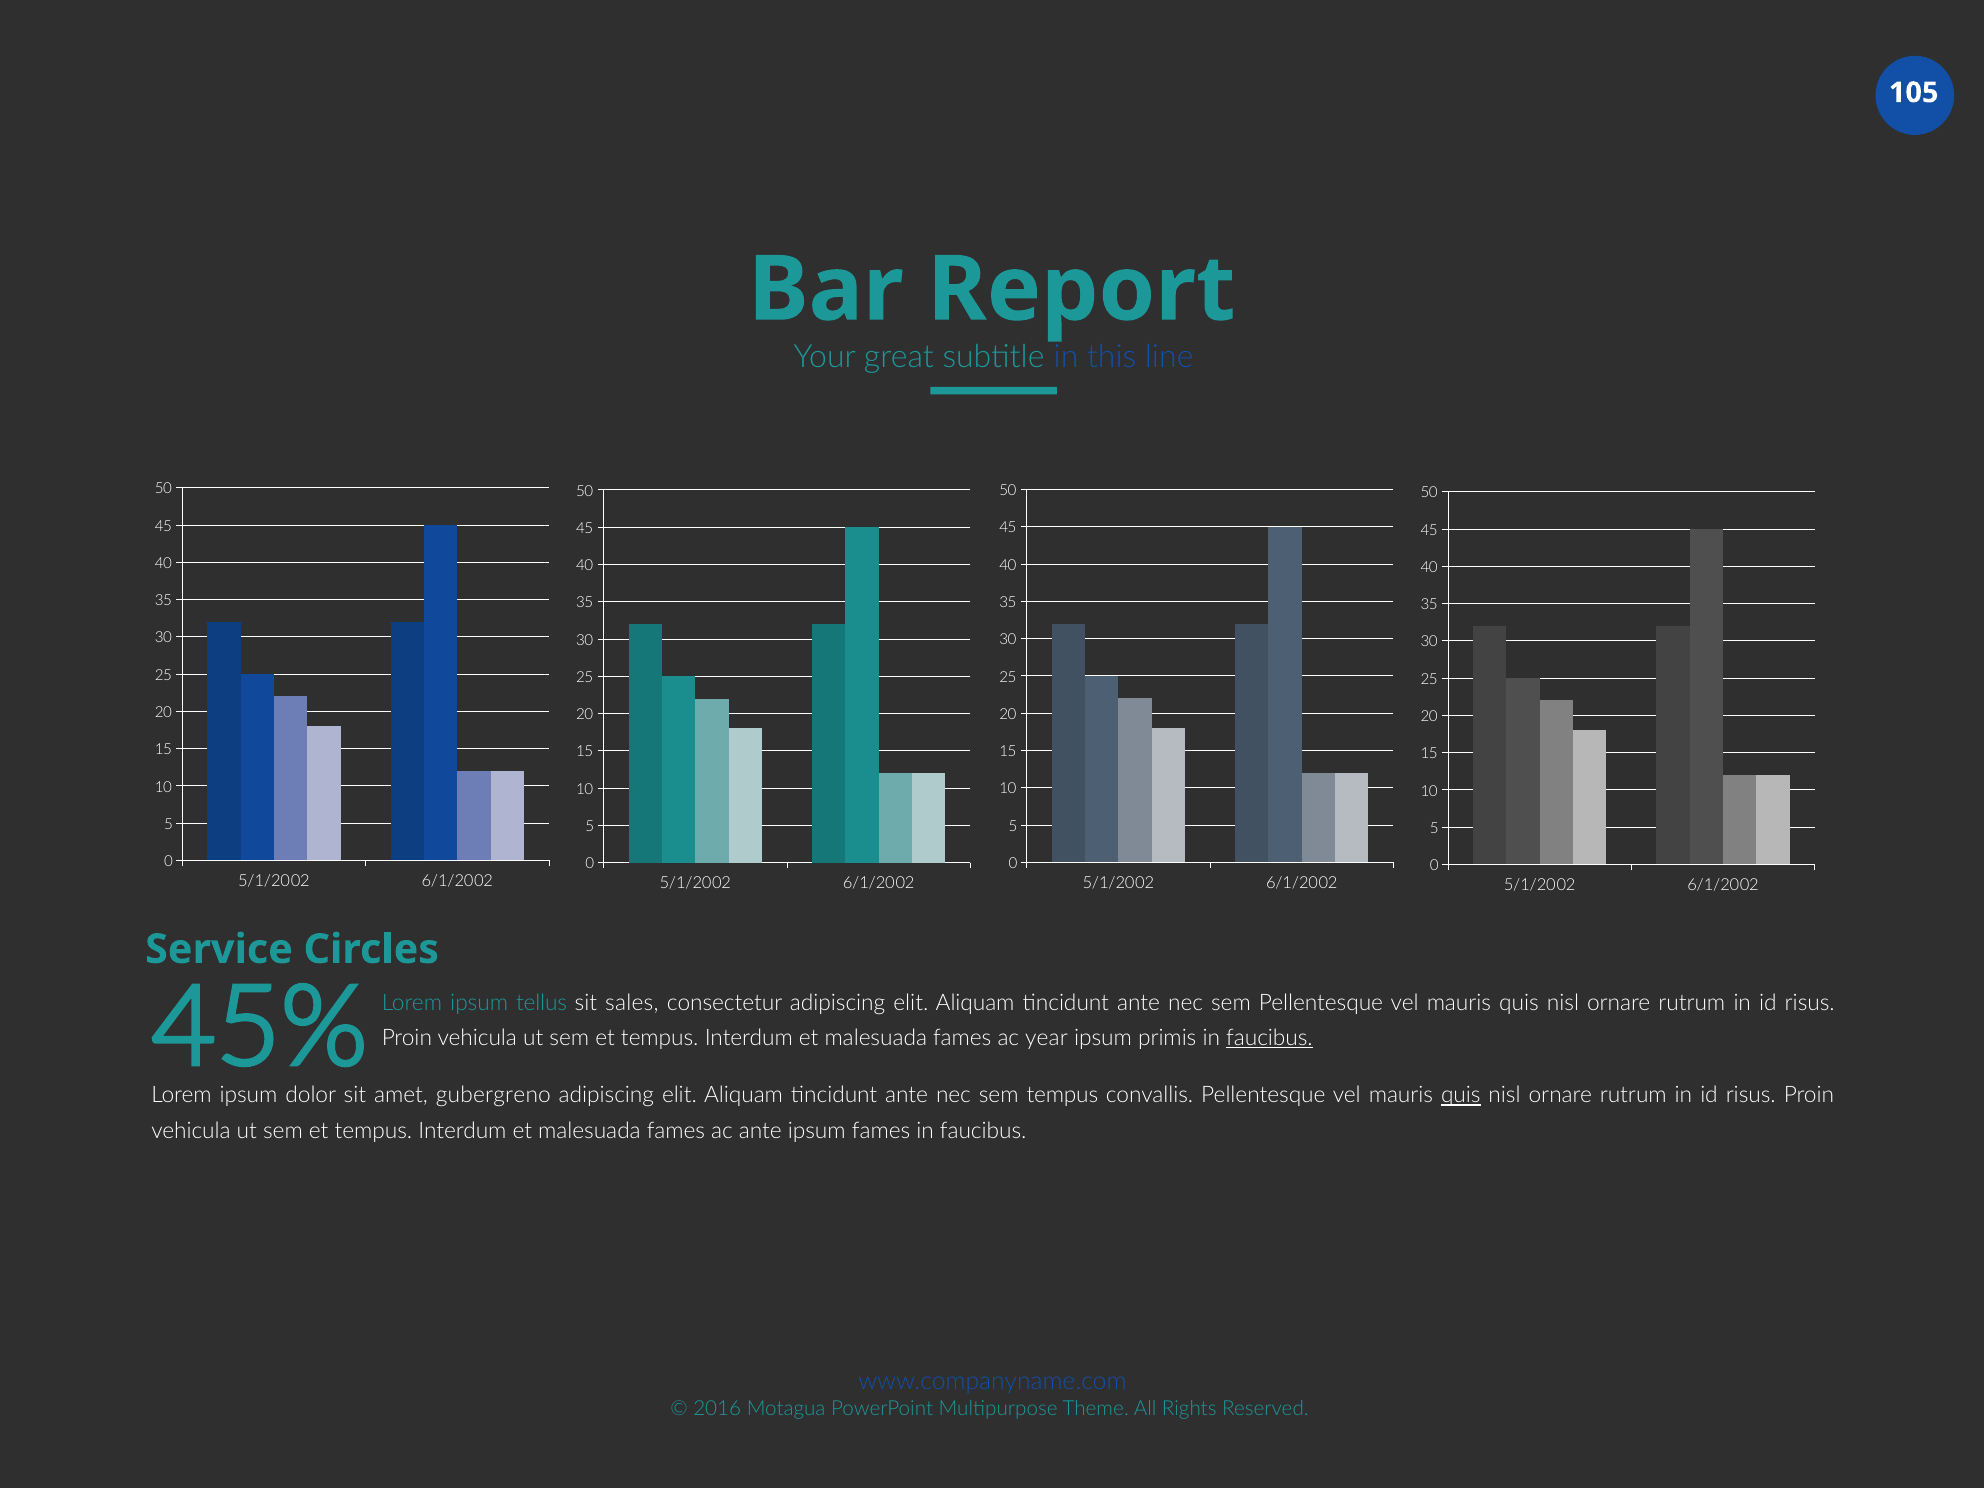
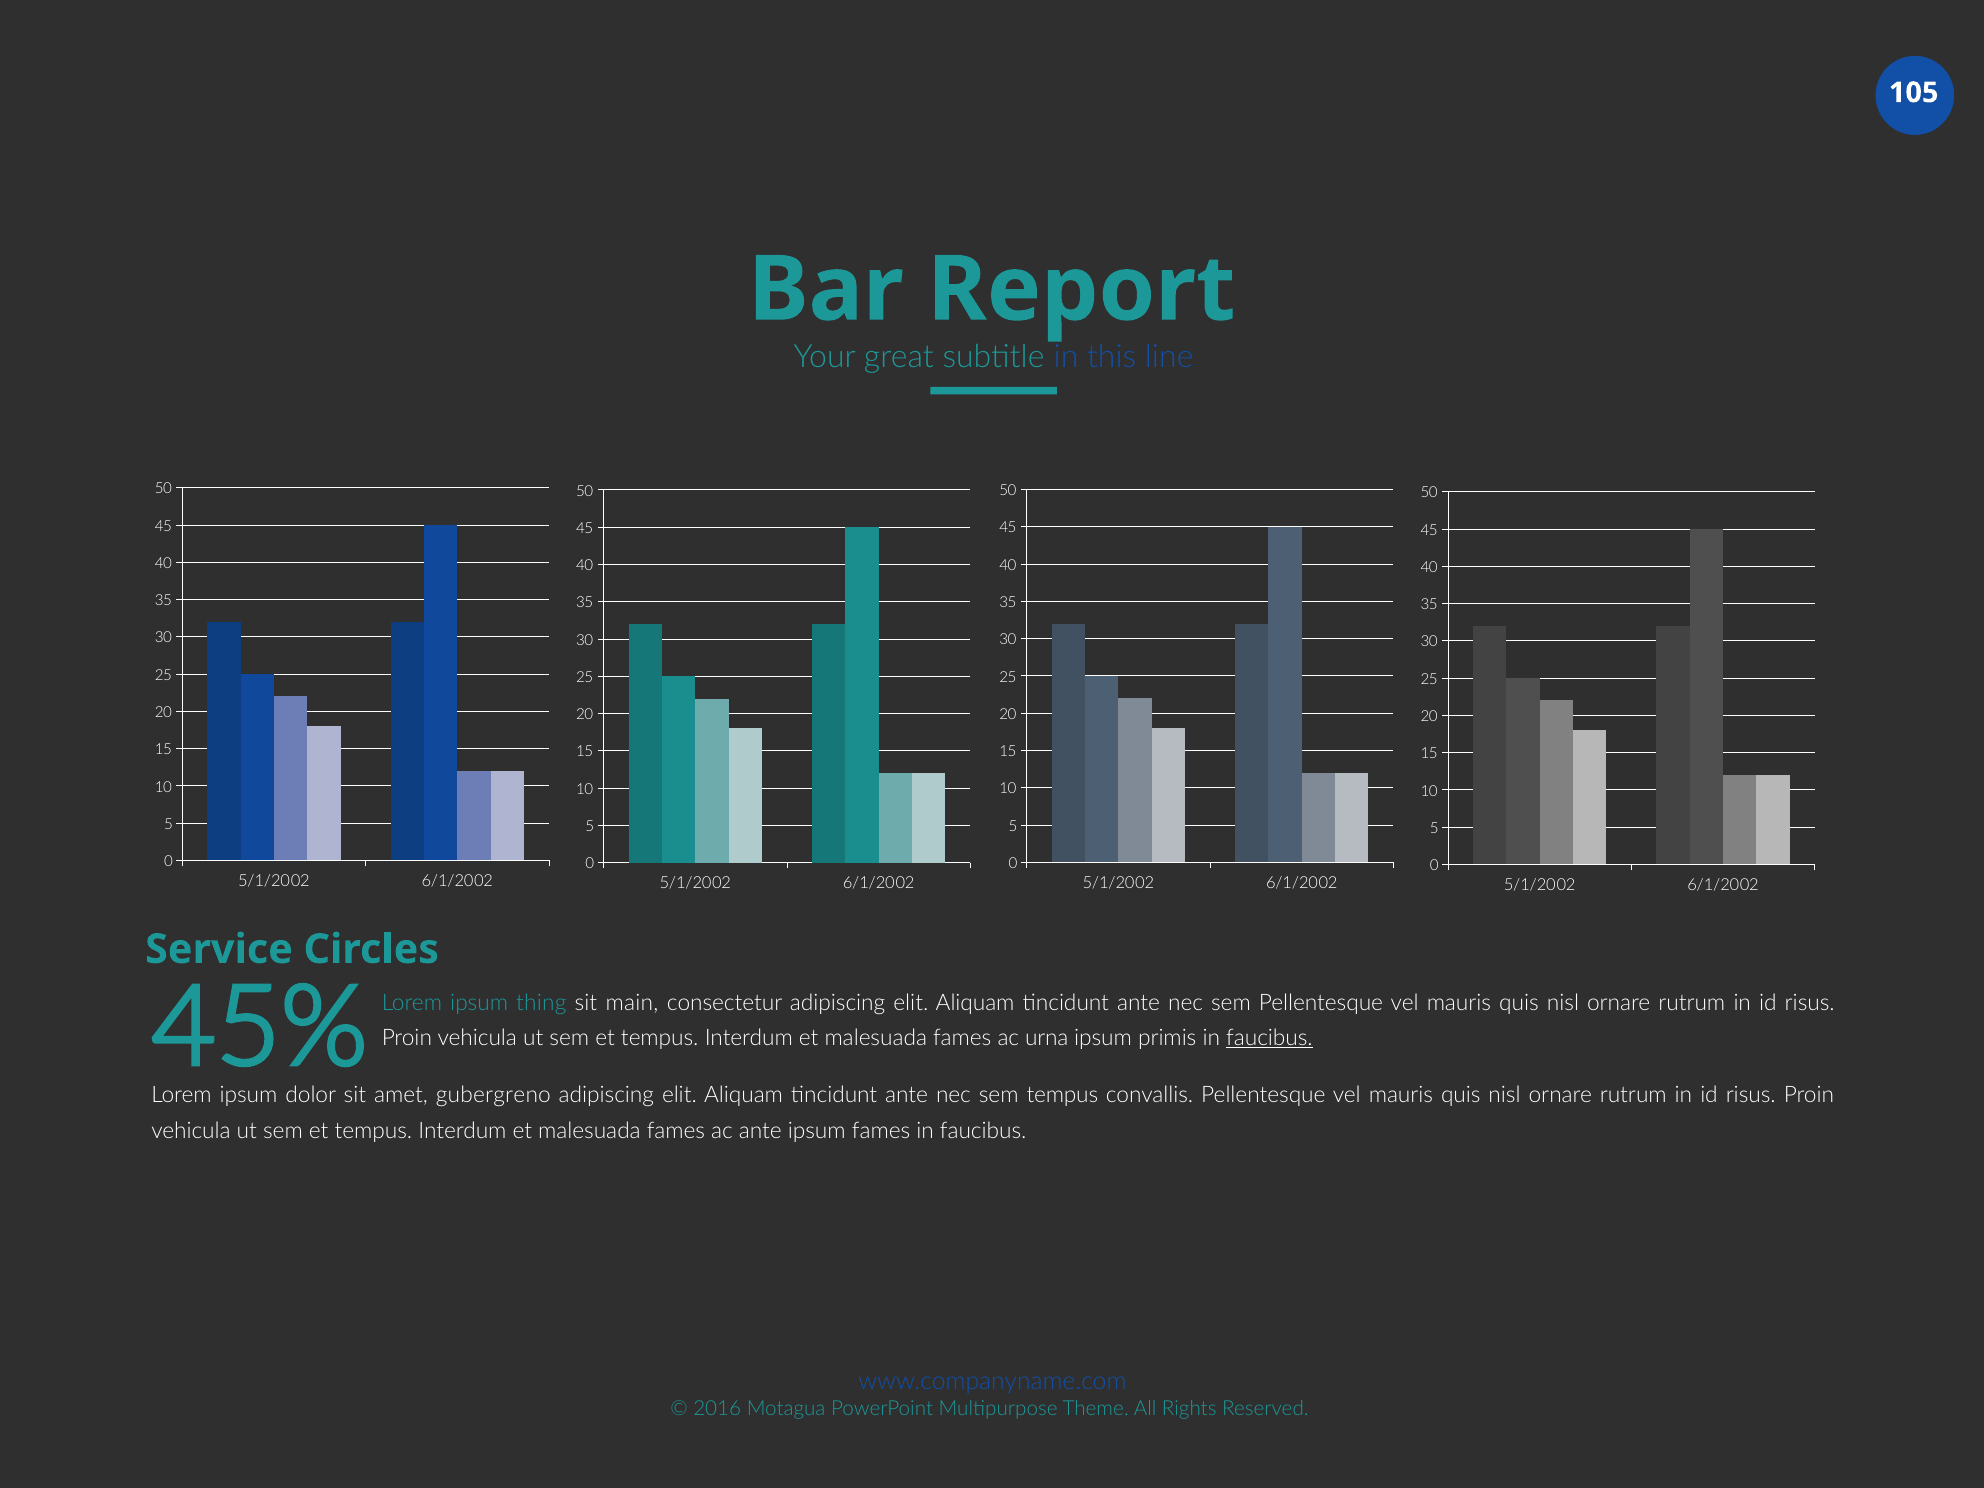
tellus: tellus -> thing (541, 1003)
sales: sales -> main (632, 1003)
year: year -> urna (1047, 1038)
quis underline: present -> none (1461, 1095)
